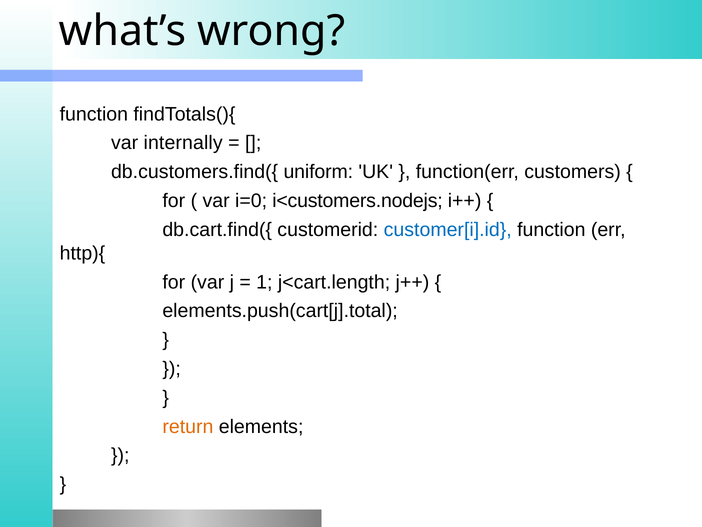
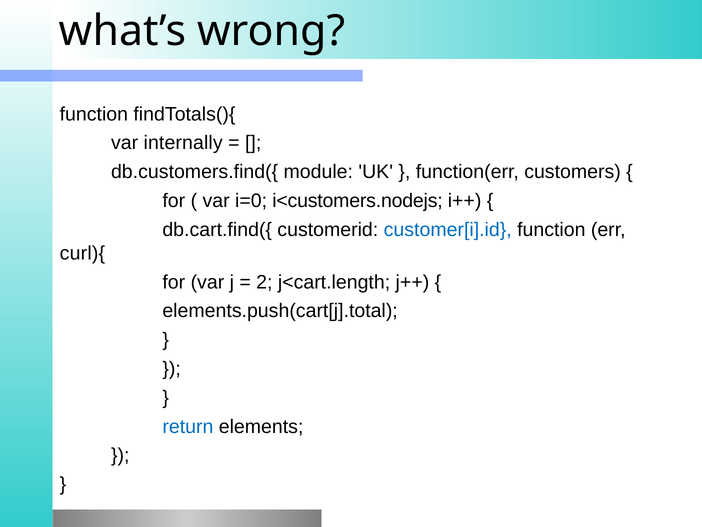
uniform: uniform -> module (318, 172)
http){: http){ -> curl){ (82, 253)
1: 1 -> 2 (264, 282)
return colour: orange -> blue (188, 426)
